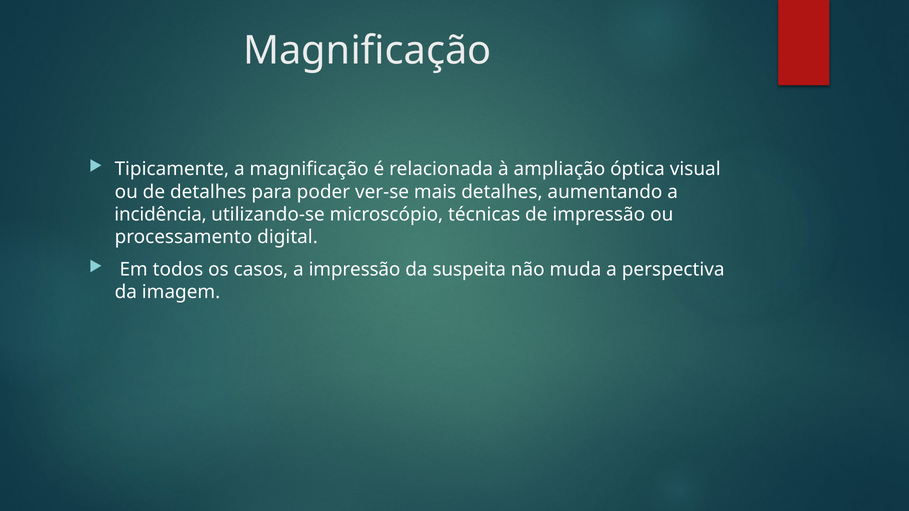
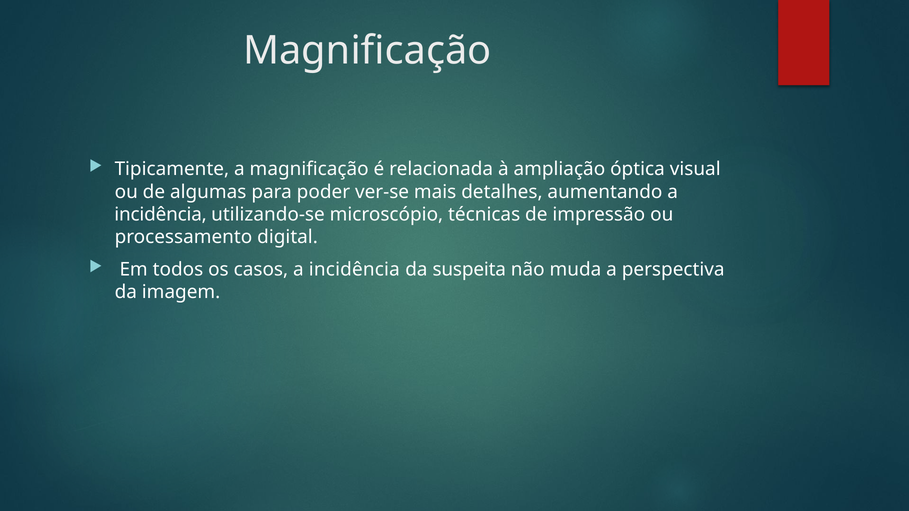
de detalhes: detalhes -> algumas (208, 192)
casos a impressão: impressão -> incidência (354, 270)
